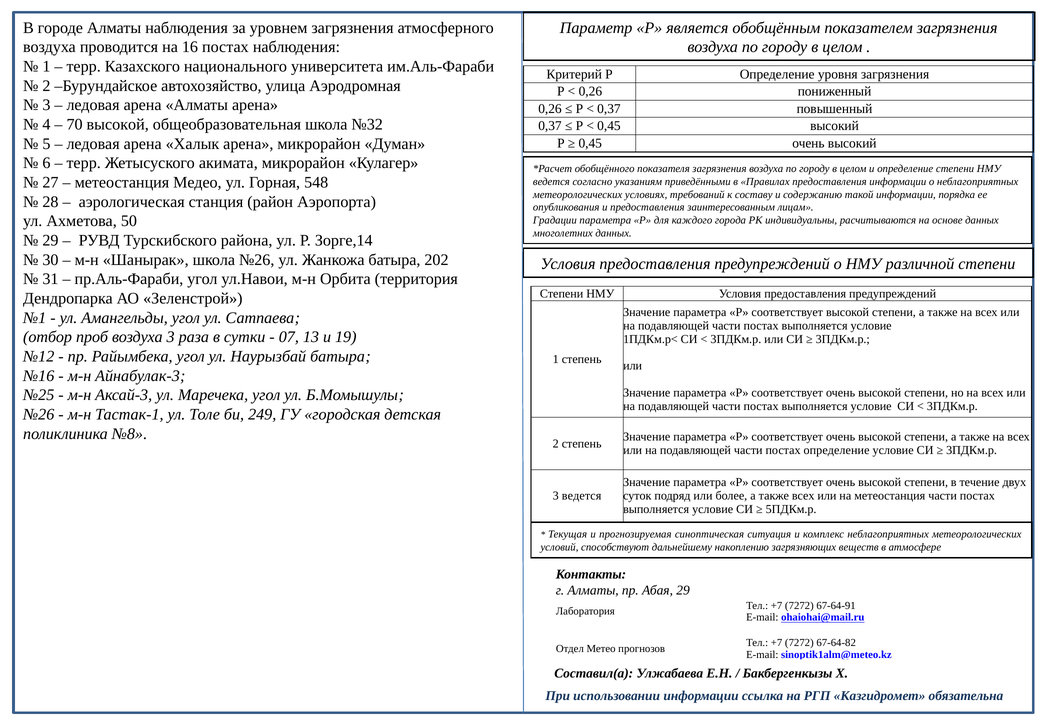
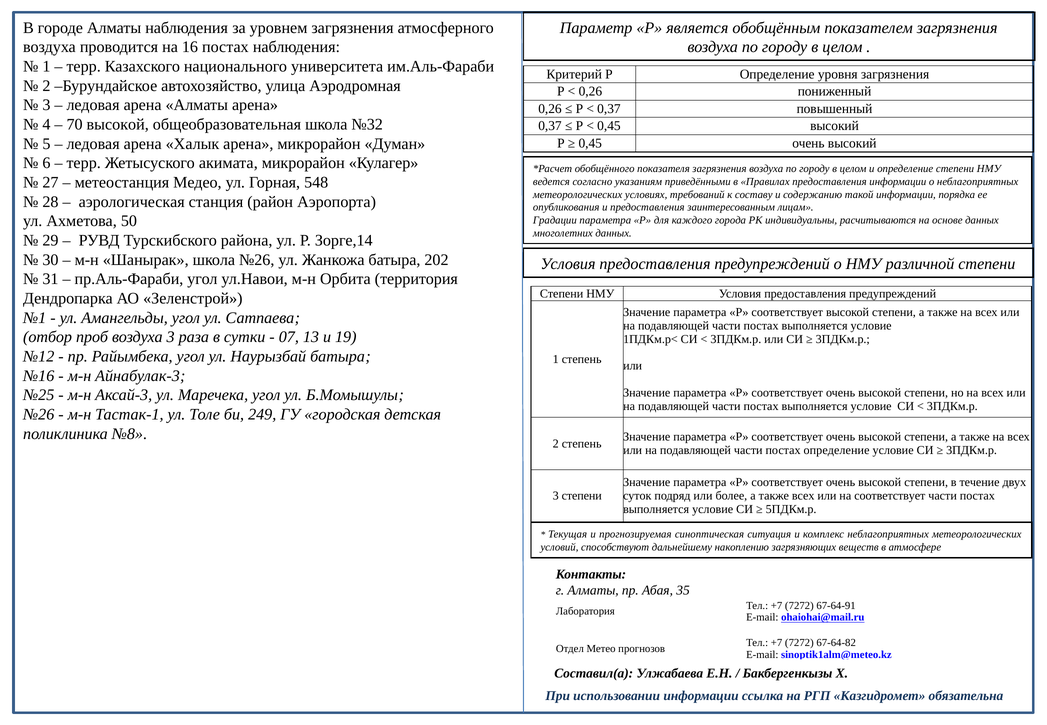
3 ведется: ведется -> степени (582, 496)
на метеостанция: метеостанция -> соответствует (890, 496)
Абая 29: 29 -> 35 (683, 590)
